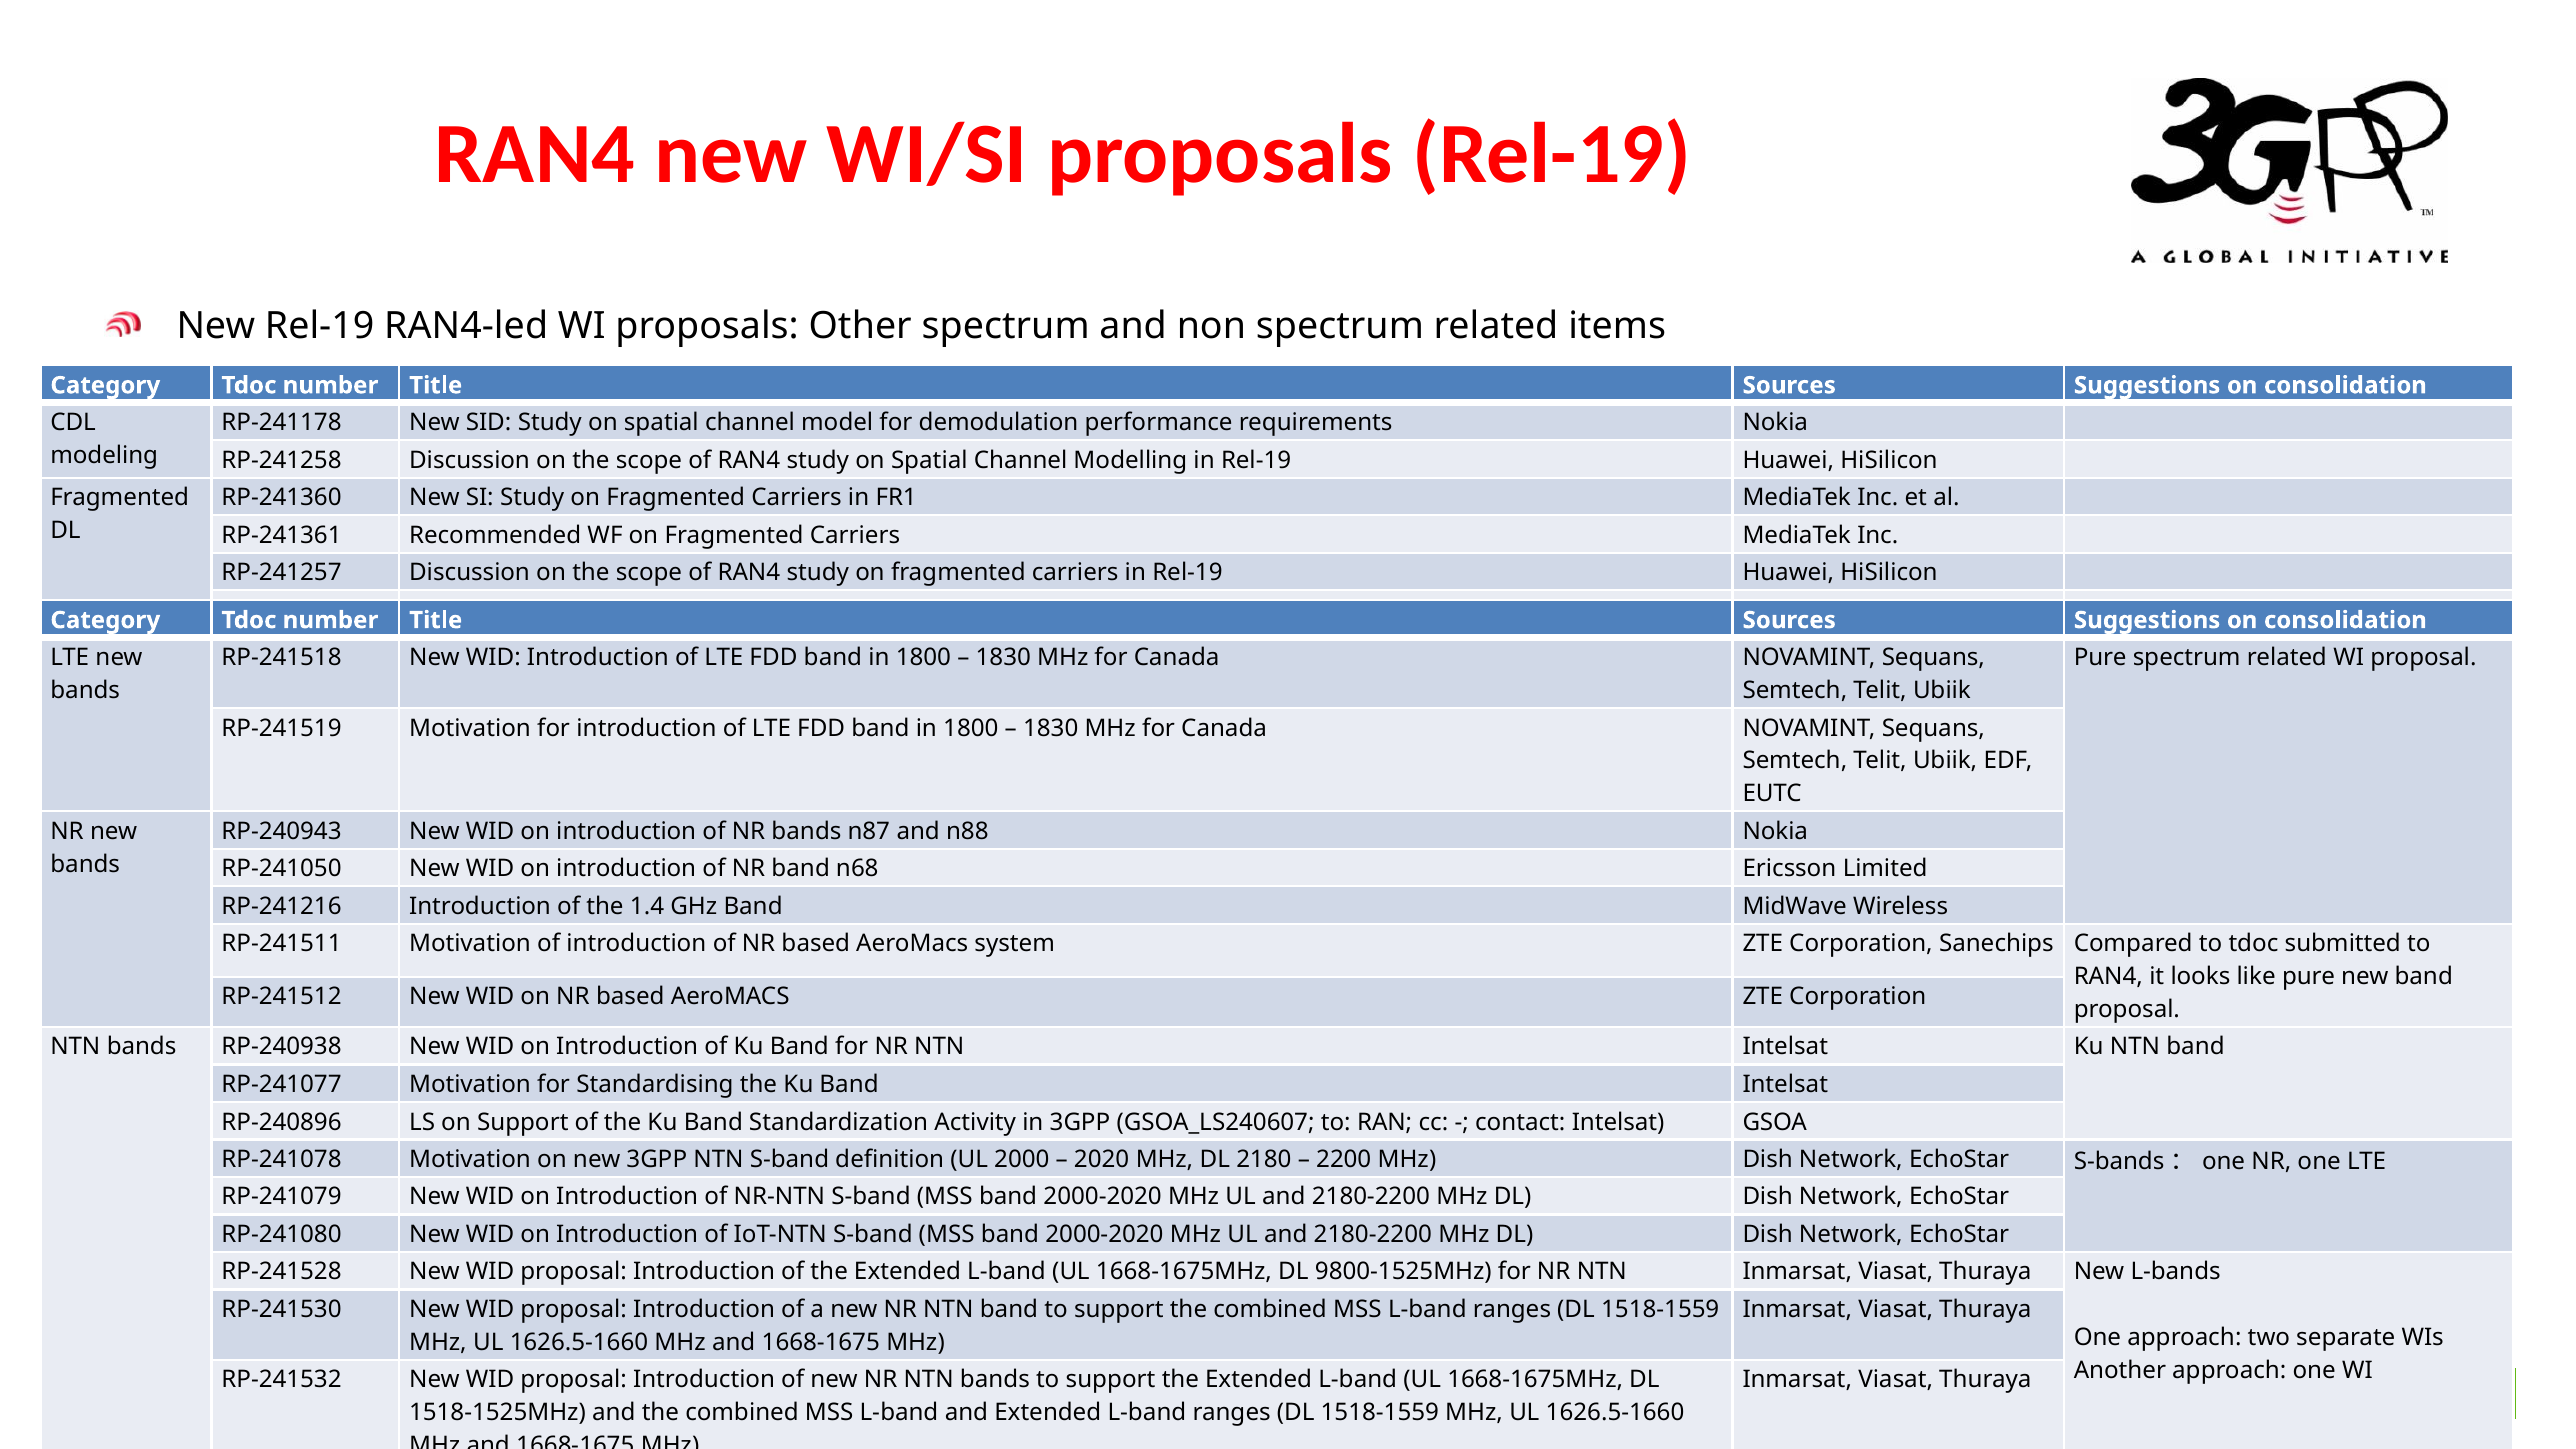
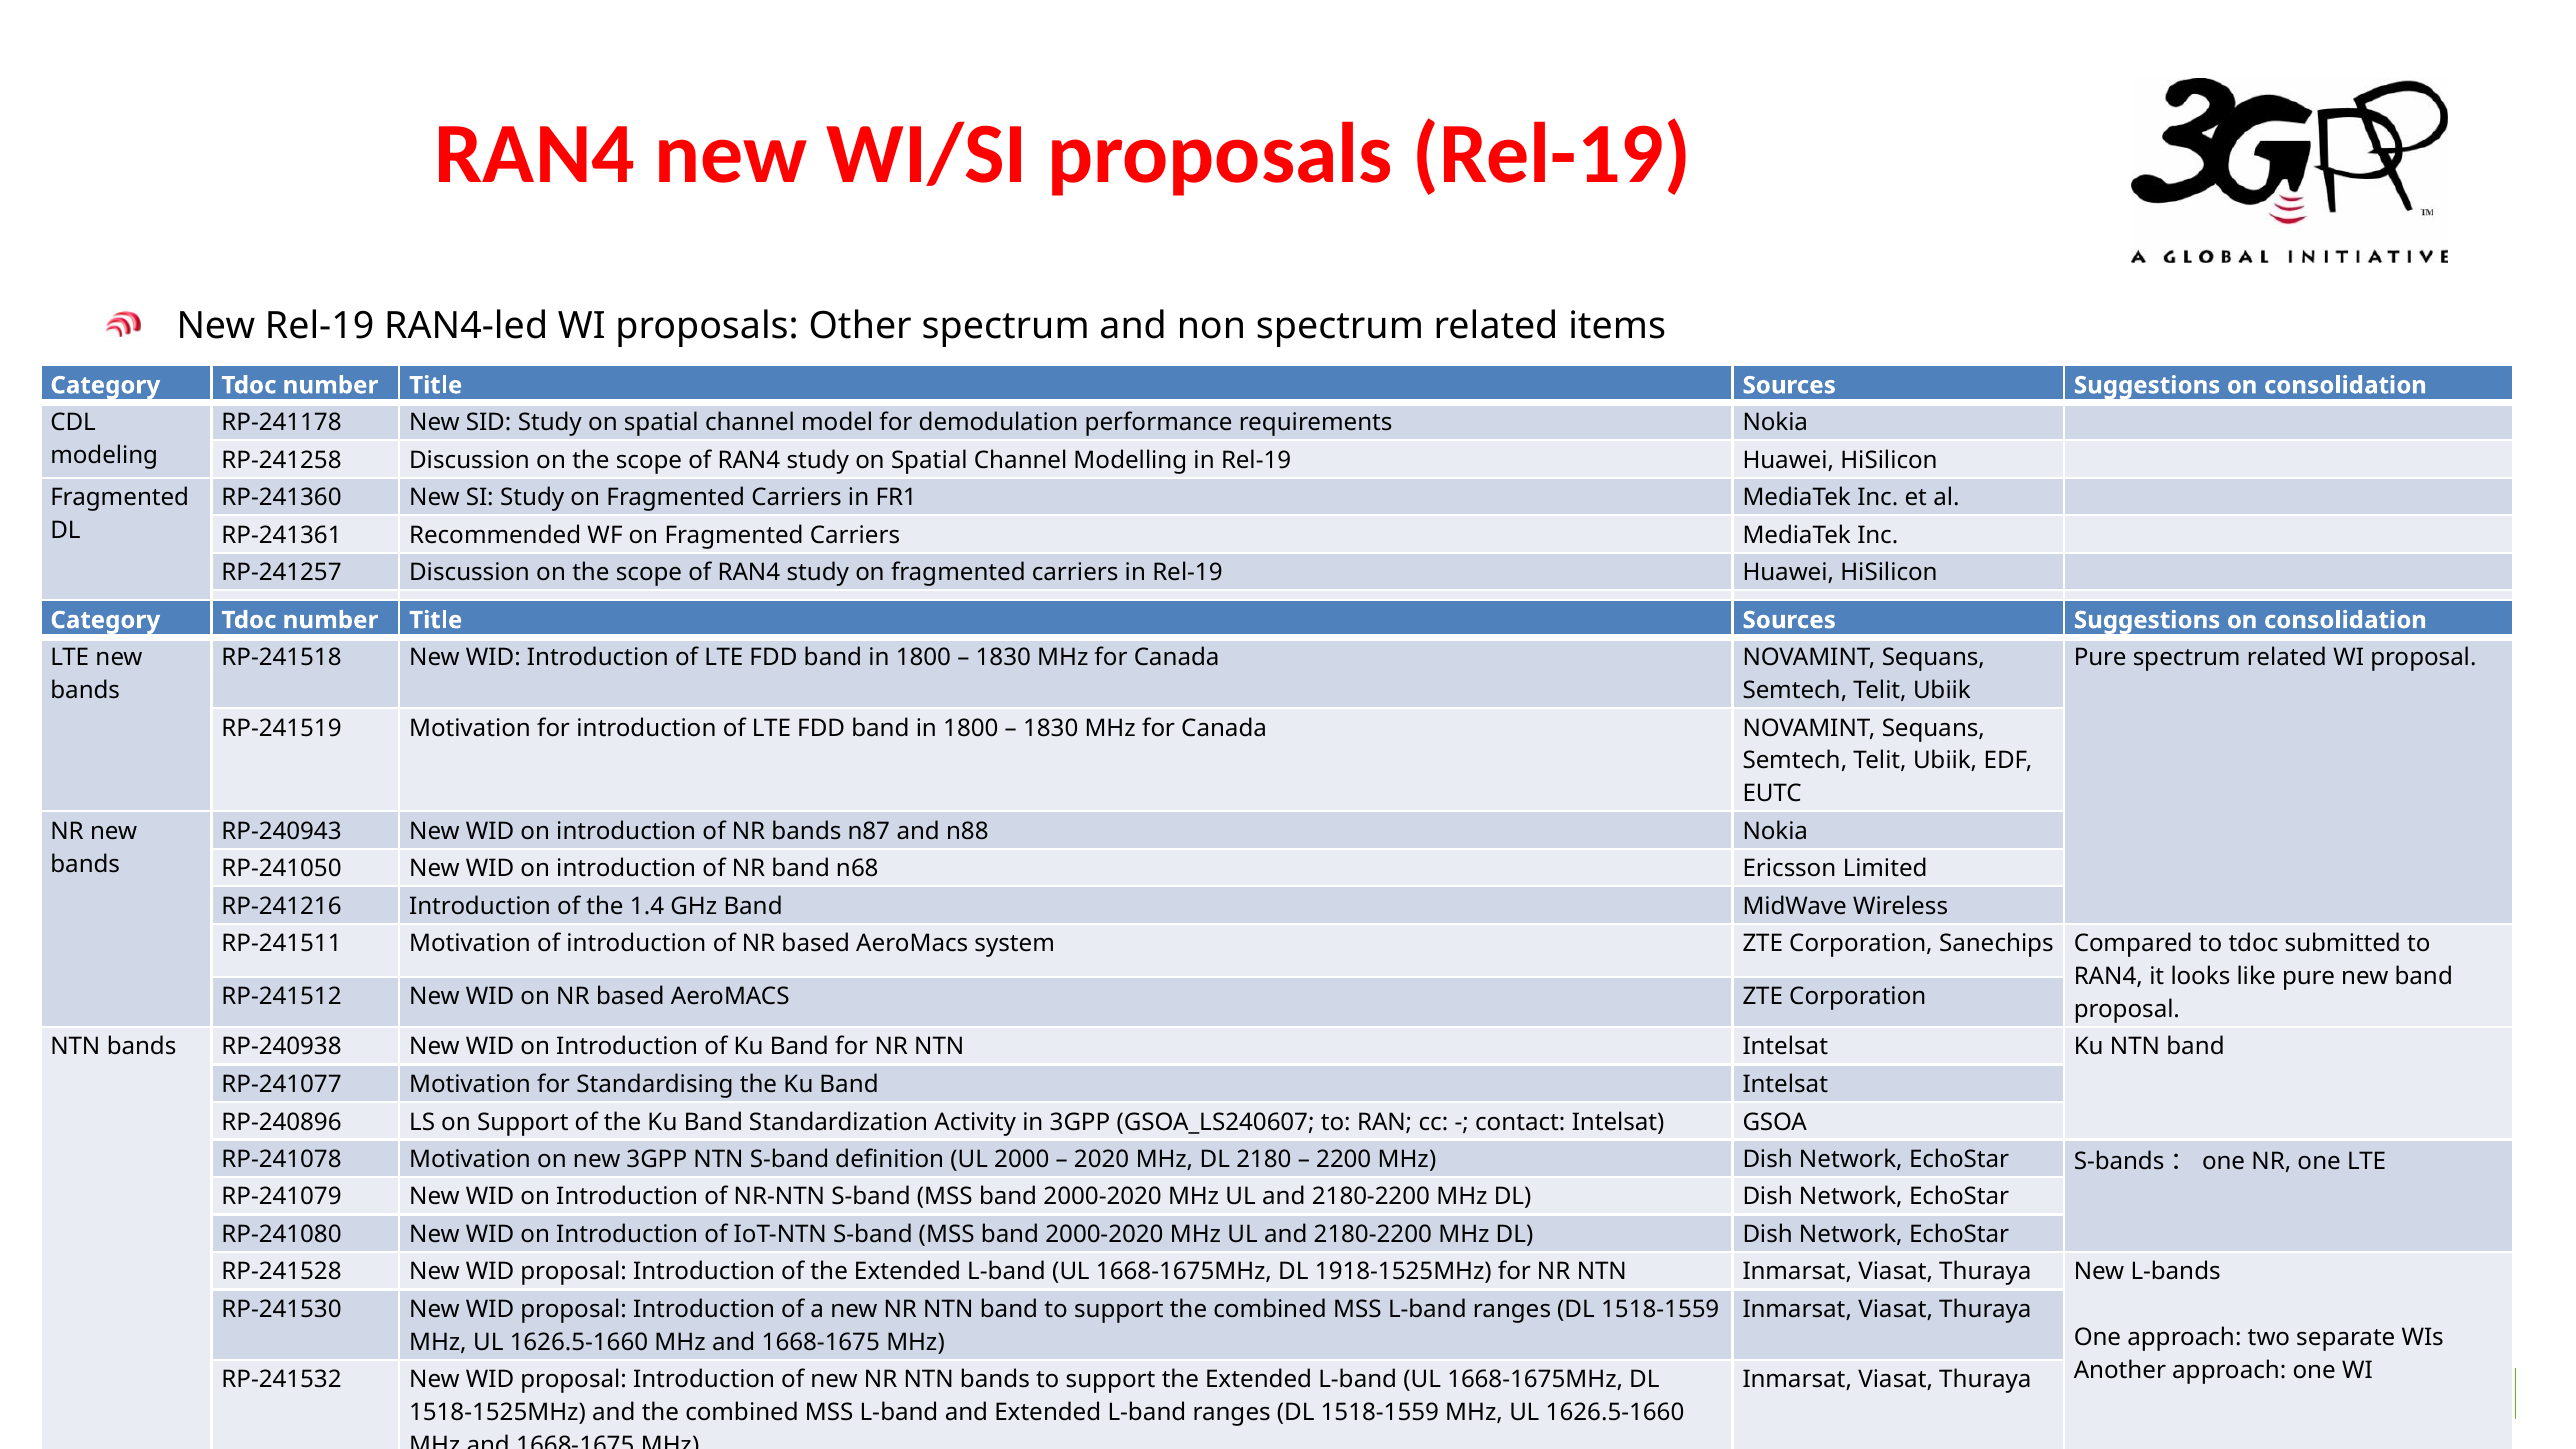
9800-1525MHz: 9800-1525MHz -> 1918-1525MHz (1403, 1272)
